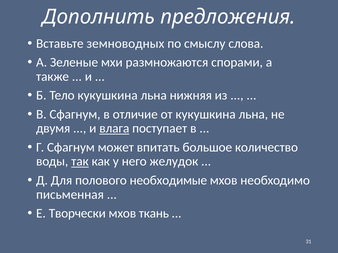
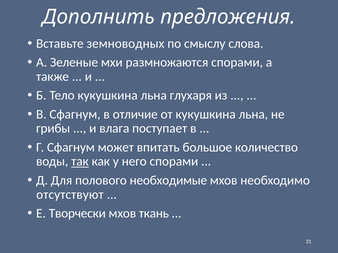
нижняя: нижняя -> глухаря (191, 96)
двумя: двумя -> грибы (53, 129)
влага underline: present -> none (114, 129)
него желудок: желудок -> спорами (174, 162)
письменная: письменная -> отсутствуют (70, 195)
